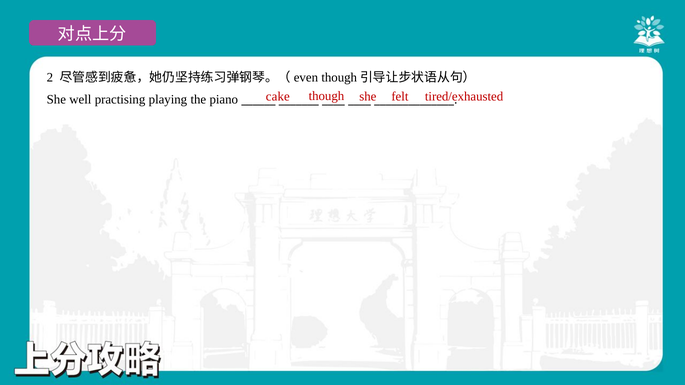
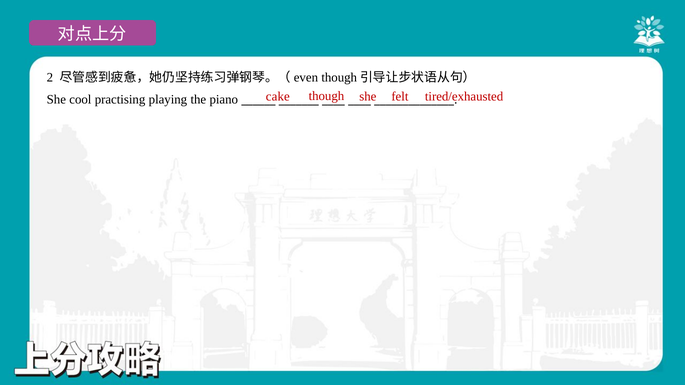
well: well -> cool (80, 100)
